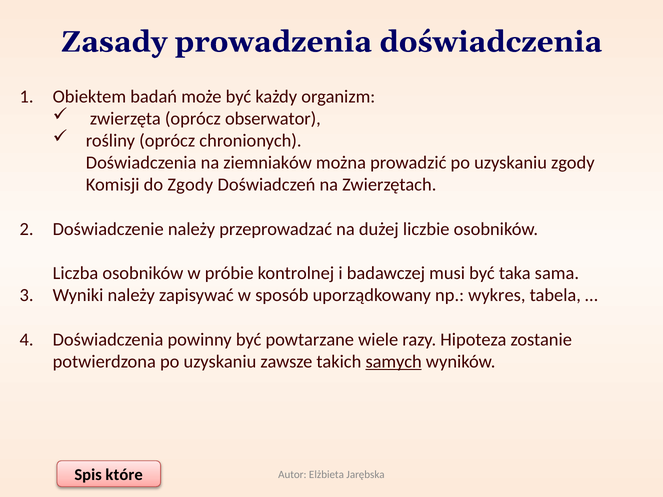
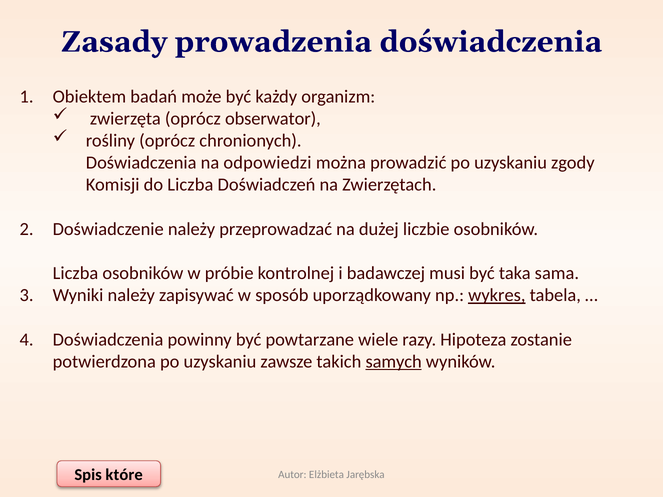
ziemniaków: ziemniaków -> odpowiedzi (267, 163)
do Zgody: Zgody -> Liczba (190, 185)
wykres underline: none -> present (497, 296)
